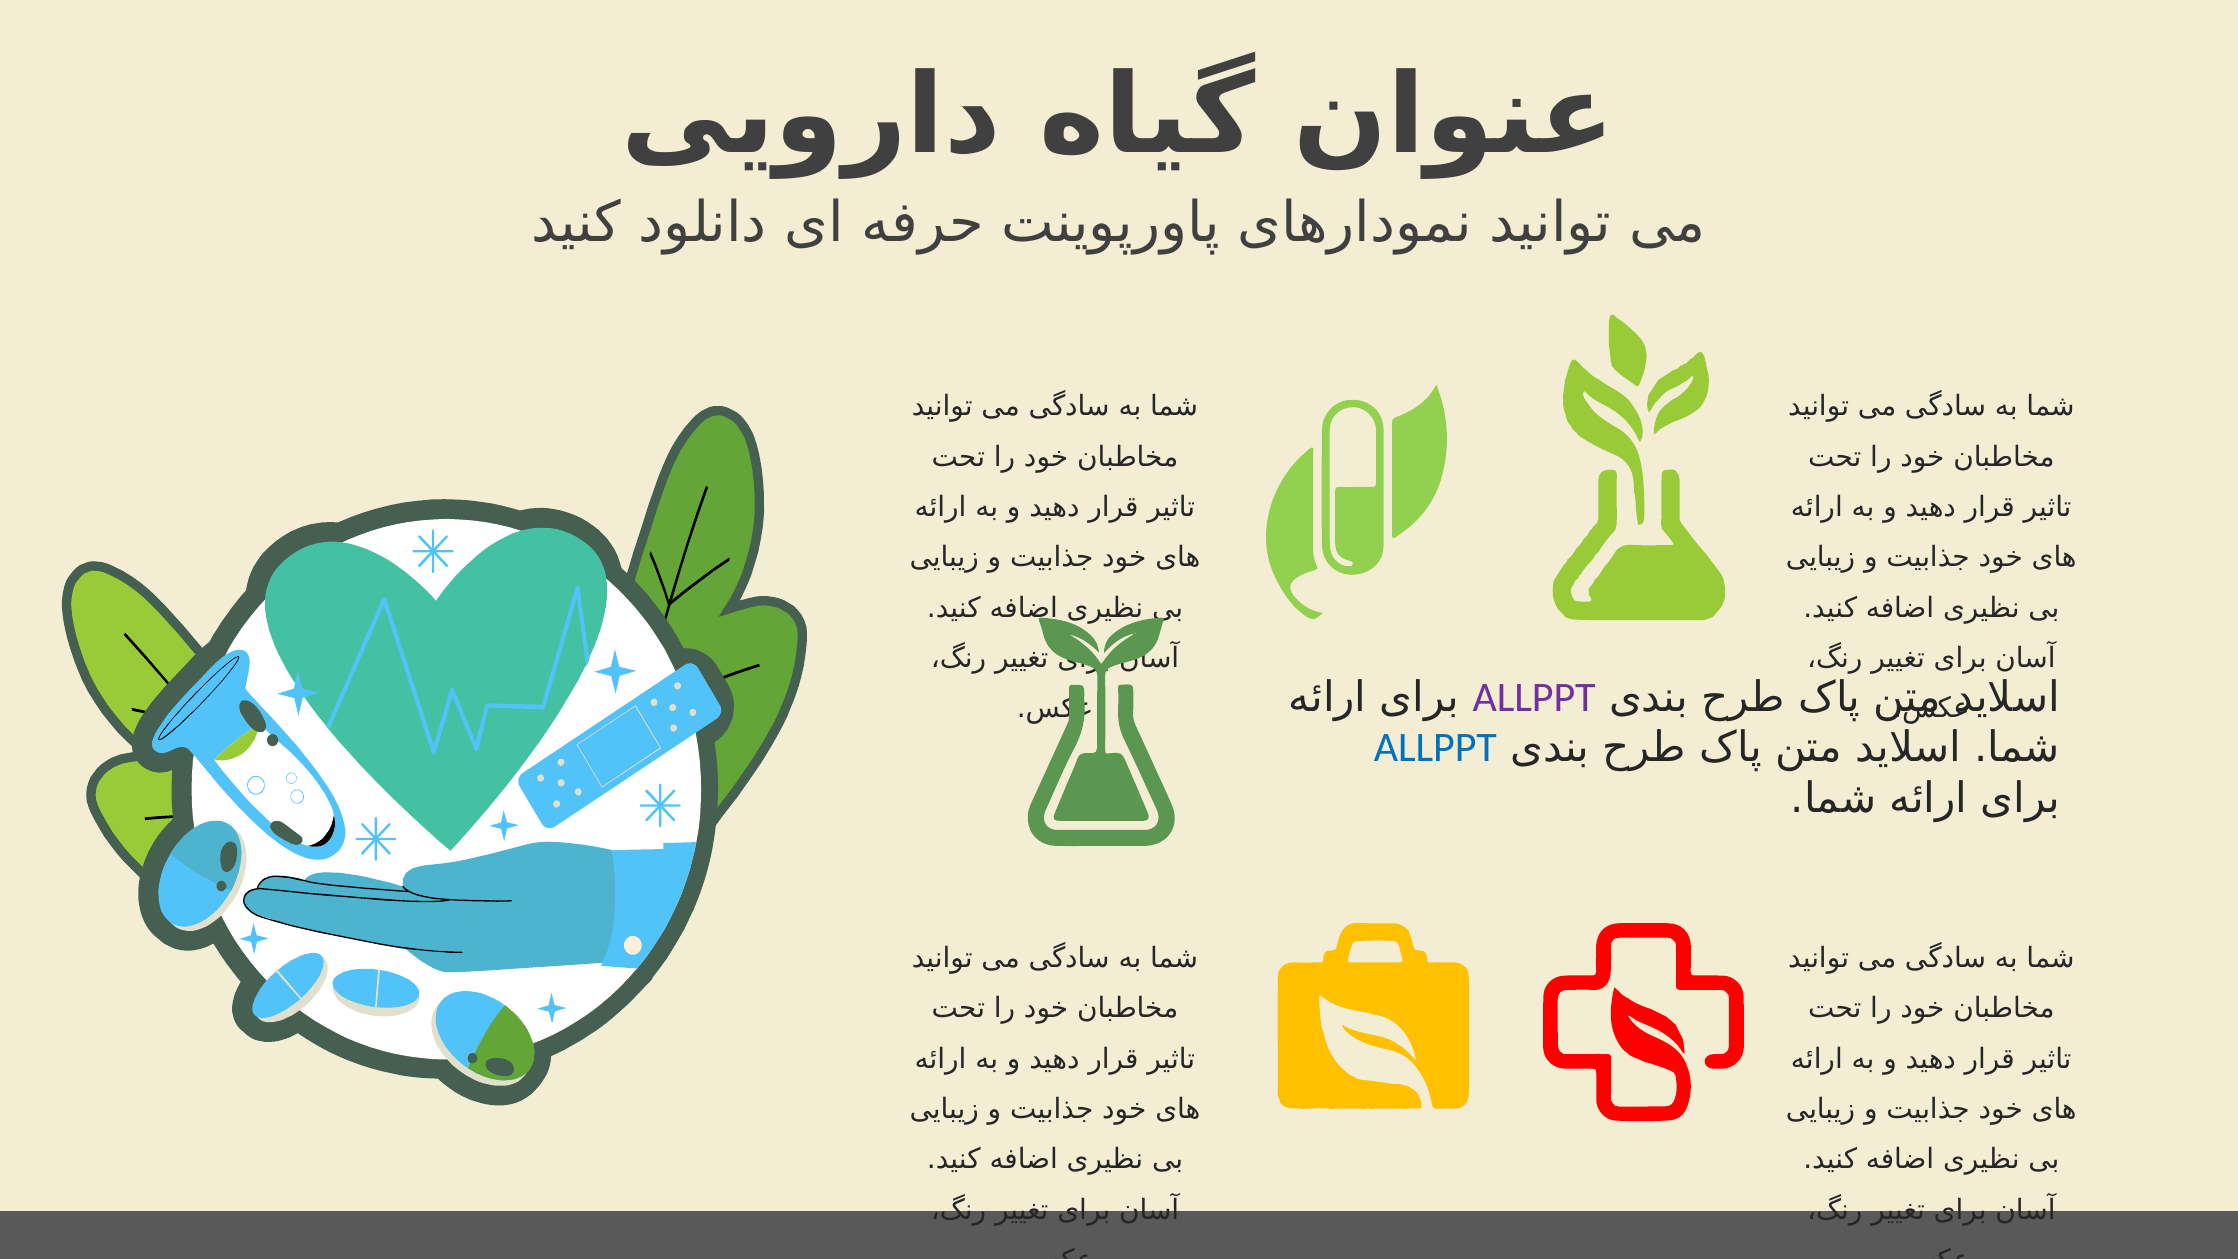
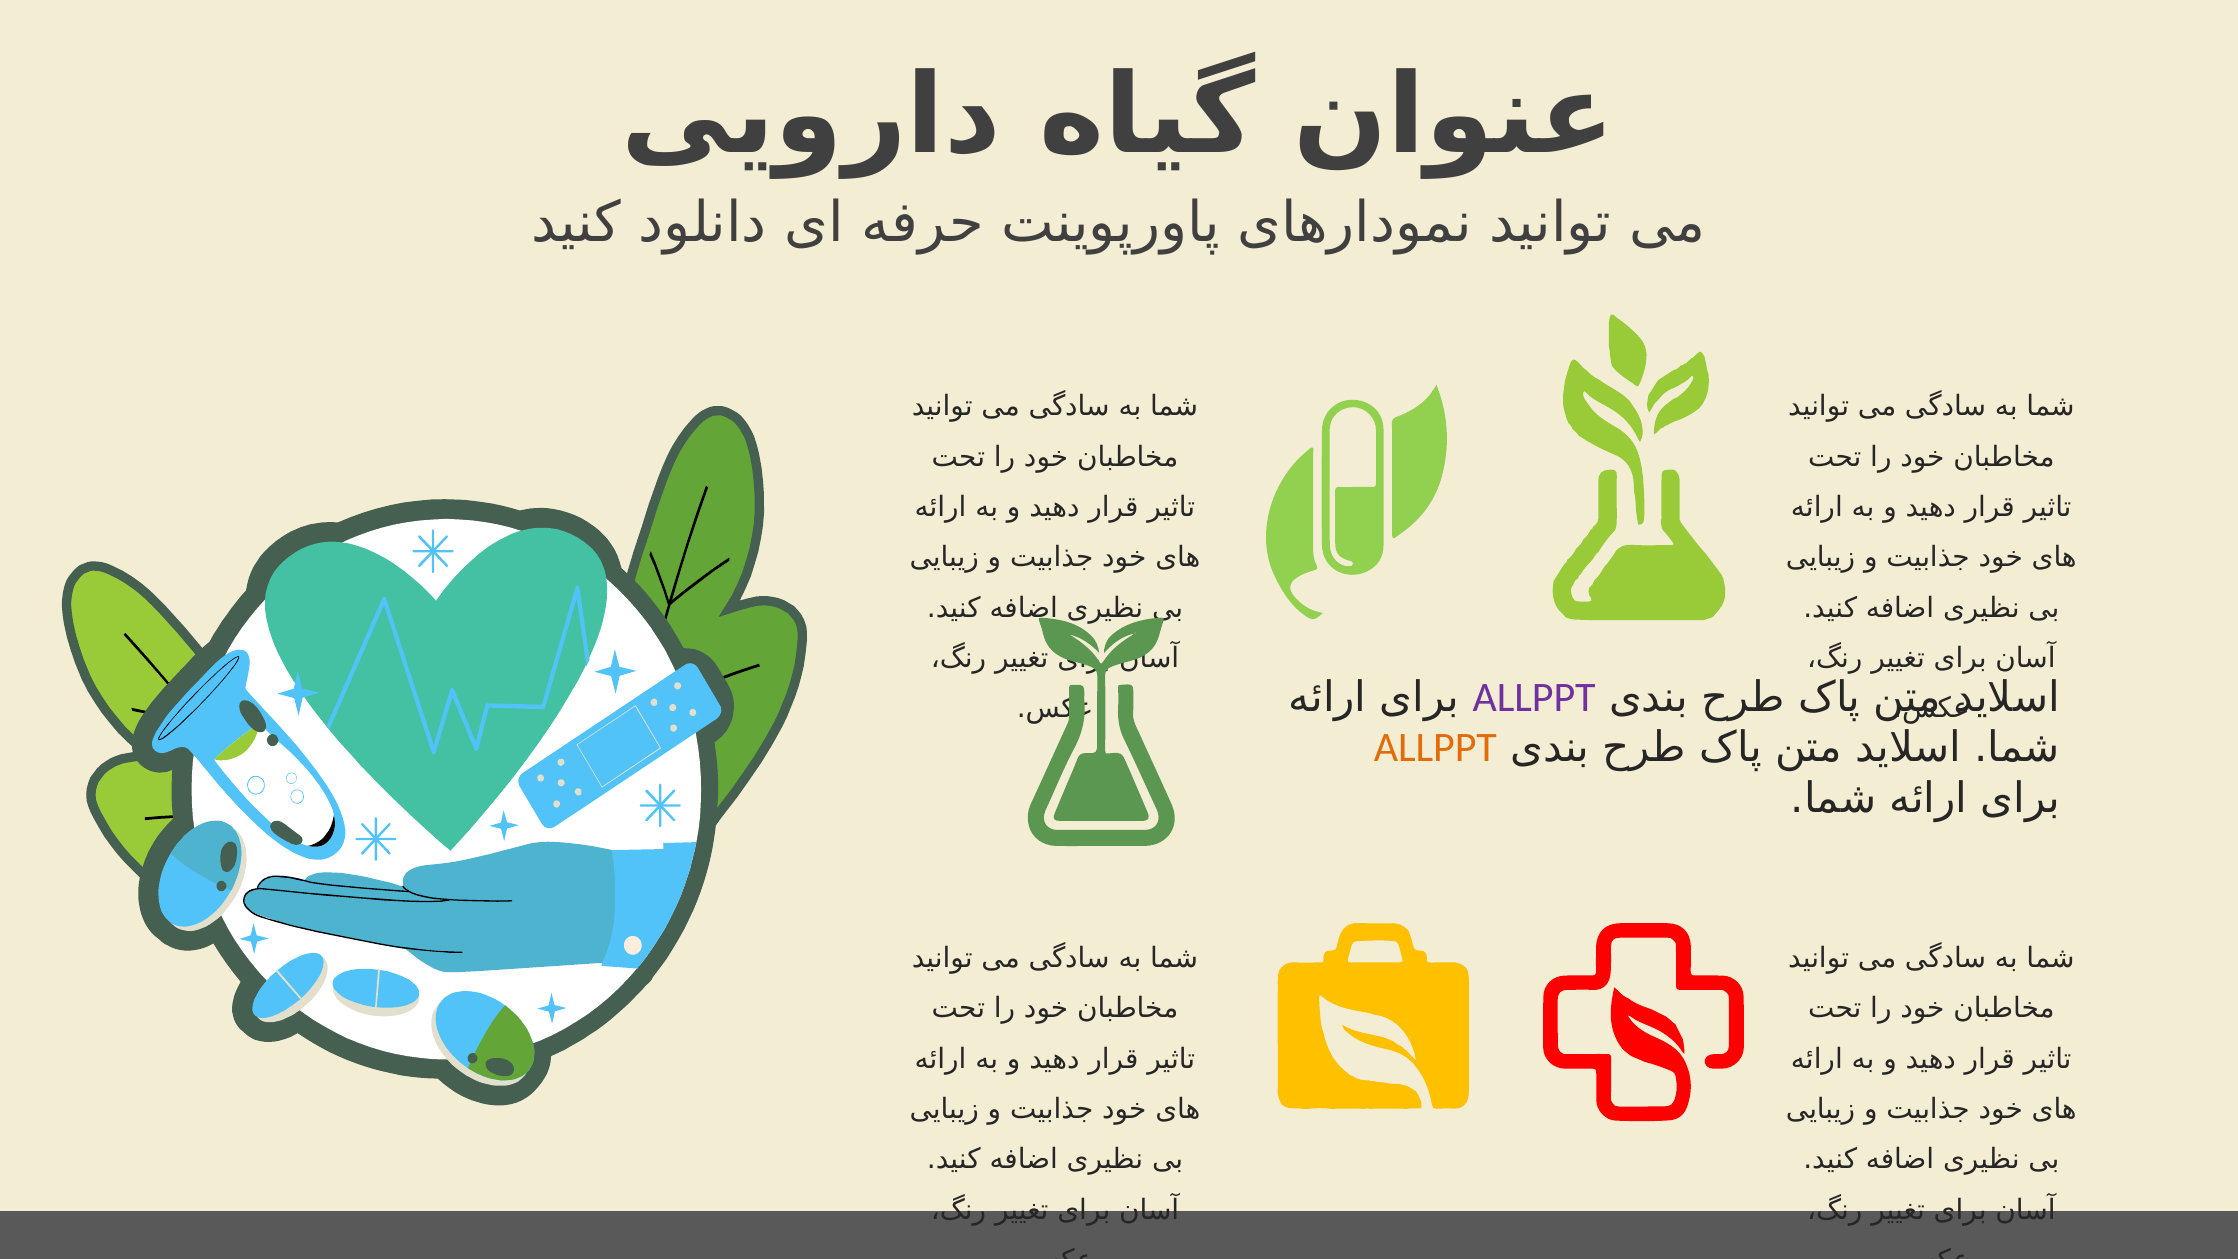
ALLPPT colour: blue -> orange (1435, 748)
